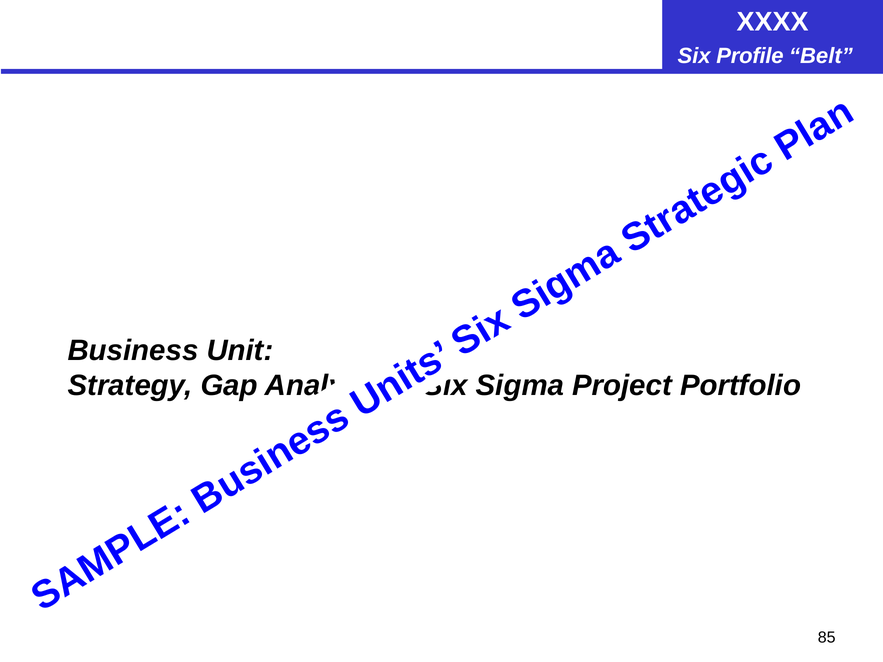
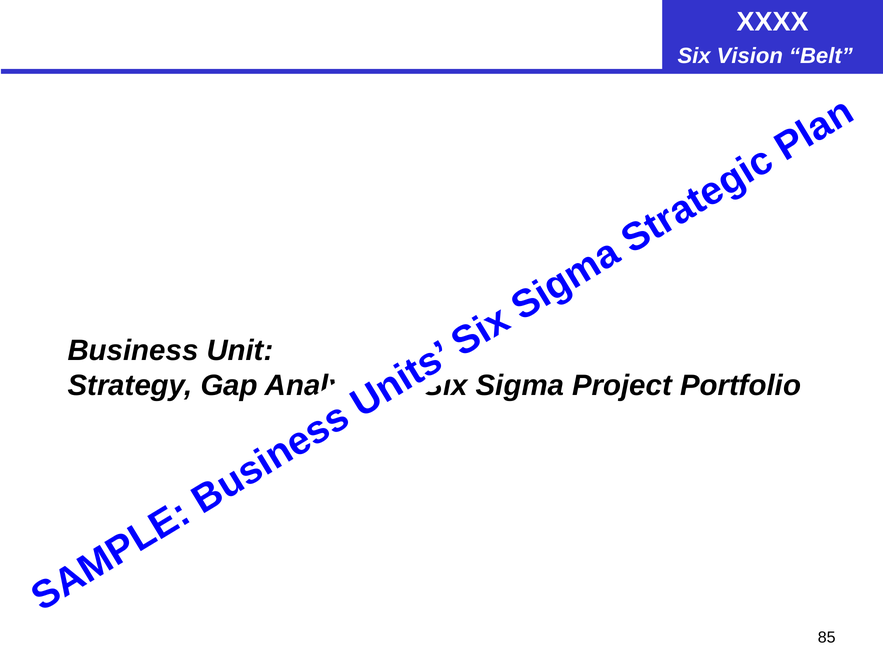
Profile: Profile -> Vision (750, 56)
